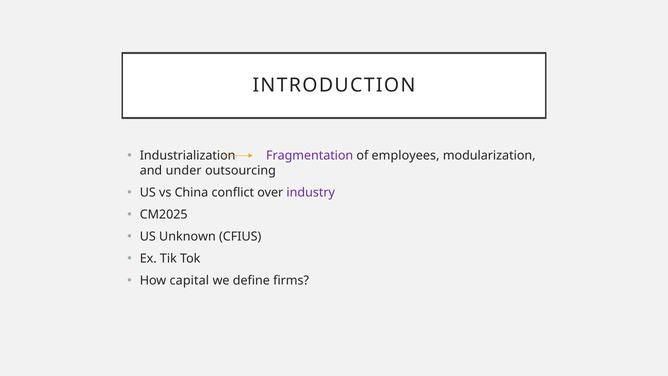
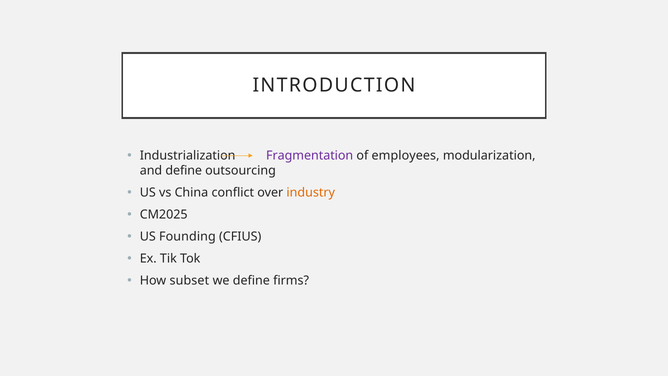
and under: under -> define (184, 170)
industry colour: purple -> orange (311, 192)
Unknown: Unknown -> Founding (187, 236)
capital: capital -> subset (189, 280)
